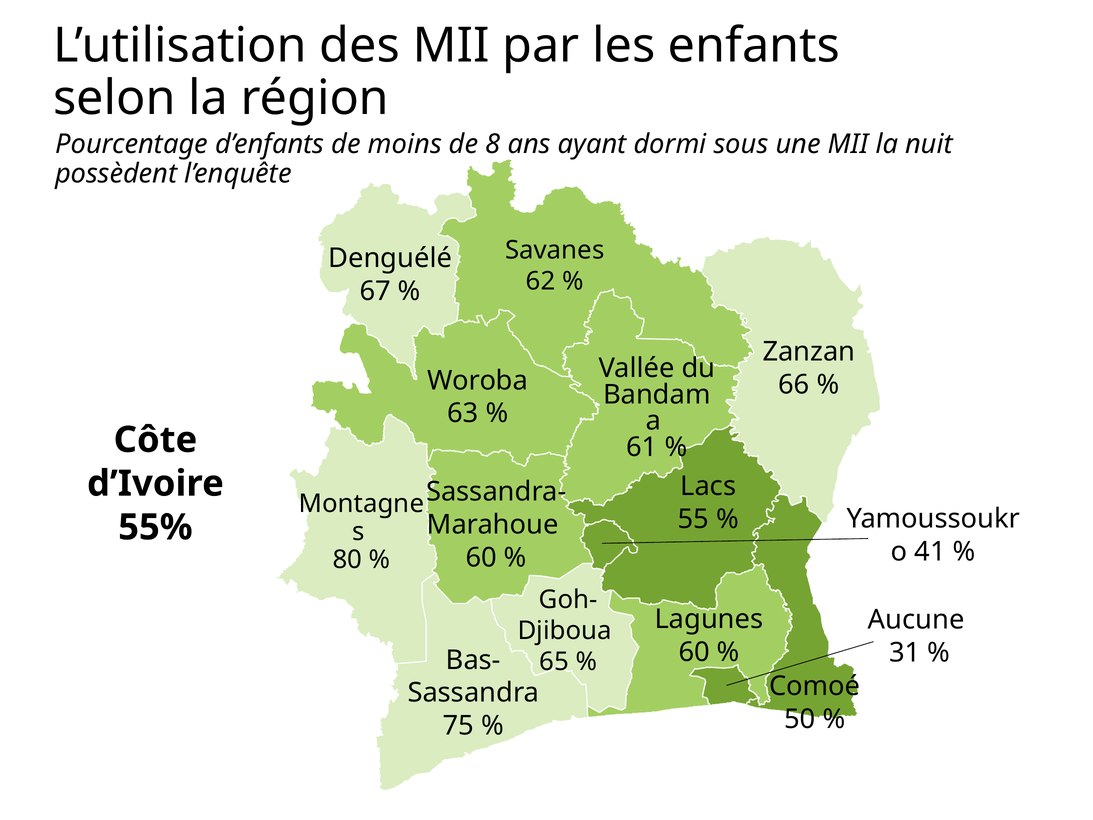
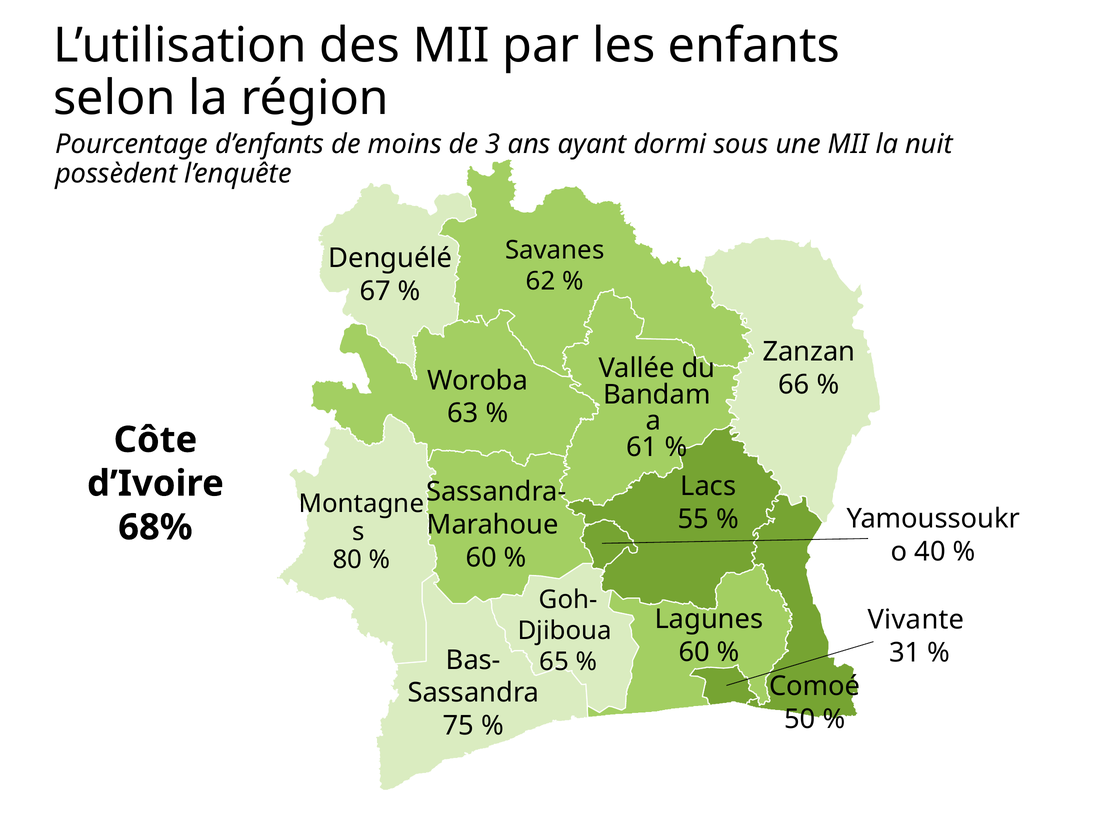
8: 8 -> 3 (493, 144)
55%: 55% -> 68% (155, 527)
41: 41 -> 40 (930, 552)
Aucune: Aucune -> Vivante (916, 620)
